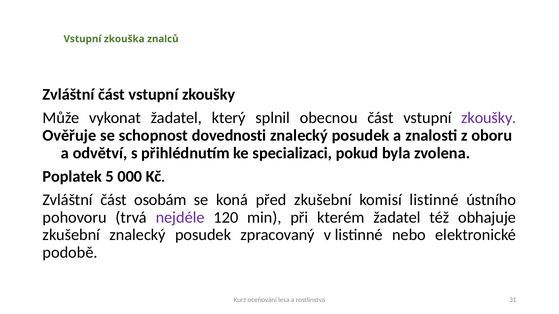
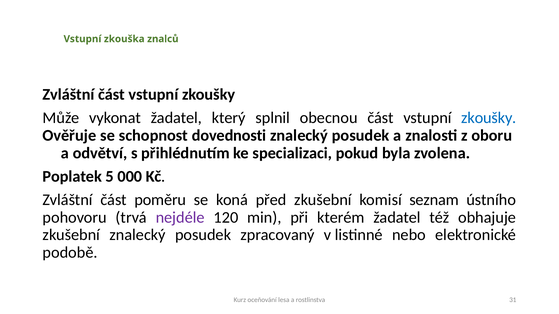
zkoušky colour: purple -> blue (489, 118)
osobám: osobám -> poměru (160, 200)
komisí listinné: listinné -> seznam (434, 200)
